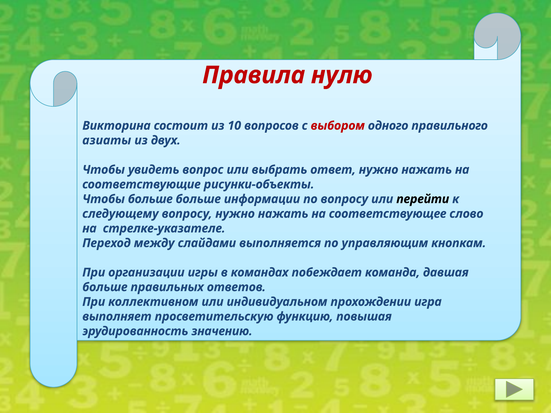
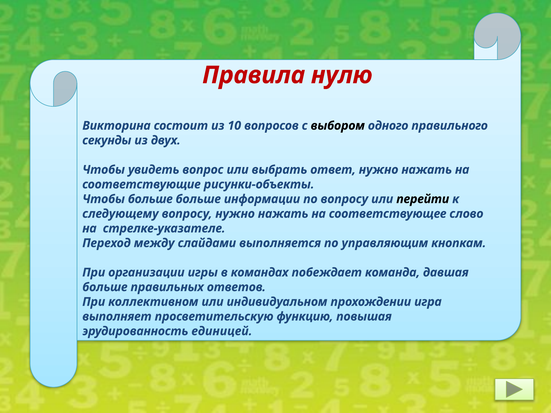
выбором colour: red -> black (338, 126)
азиаты: азиаты -> секунды (107, 140)
значению: значению -> единицей (222, 331)
